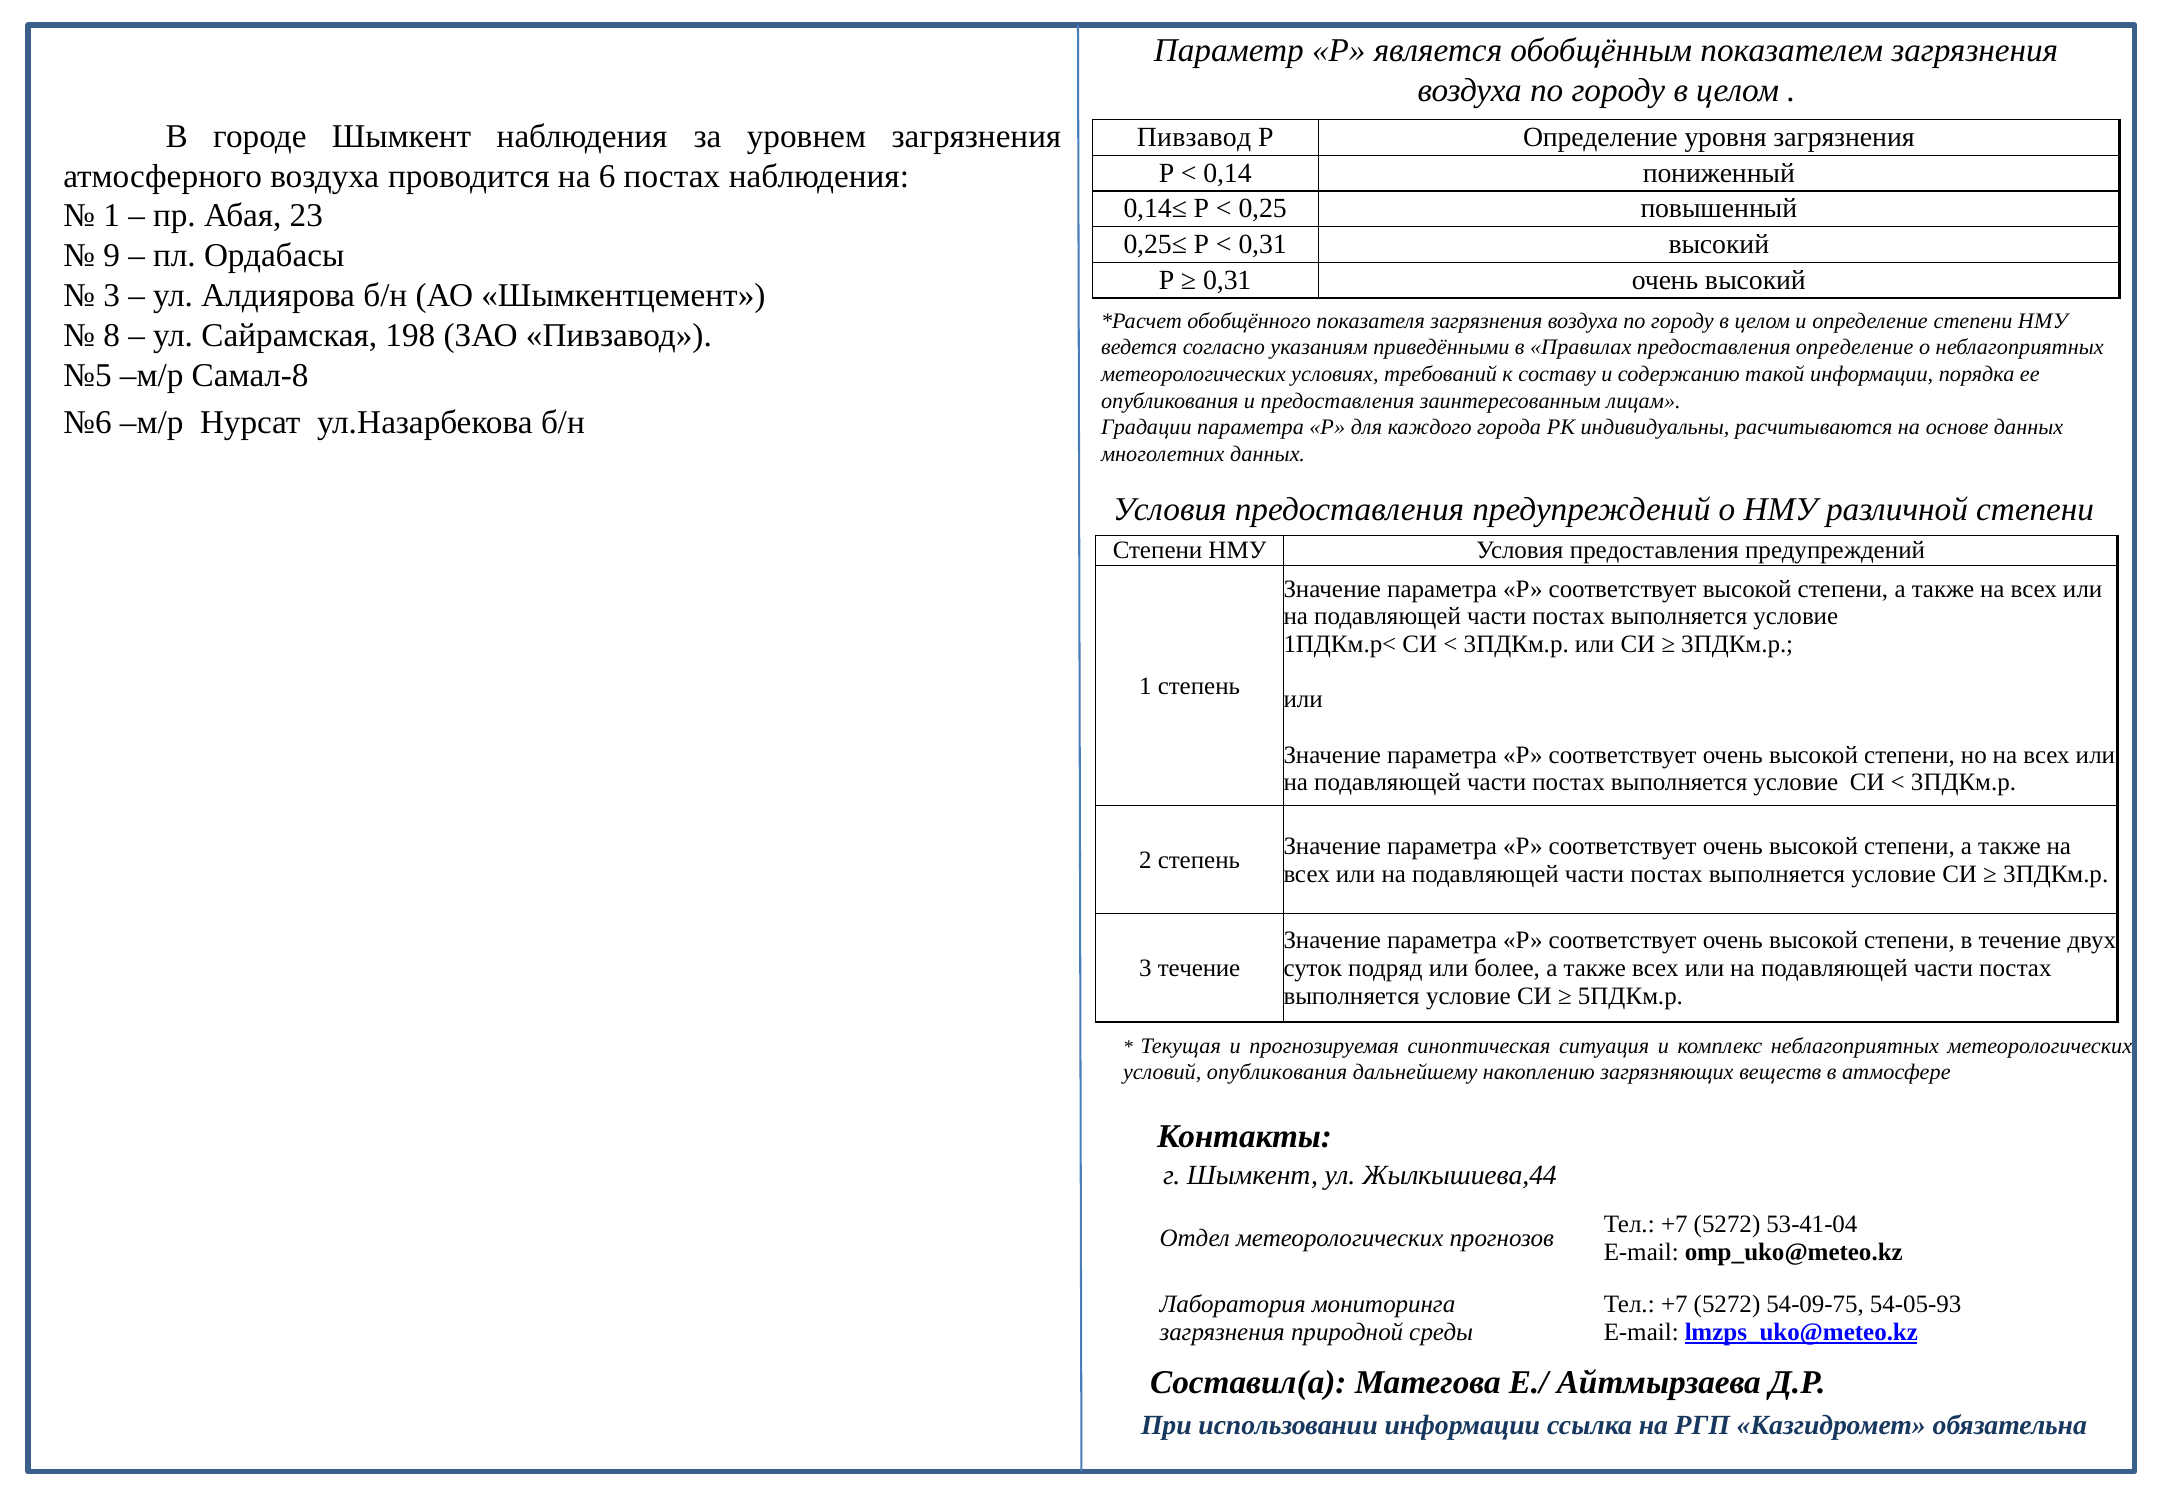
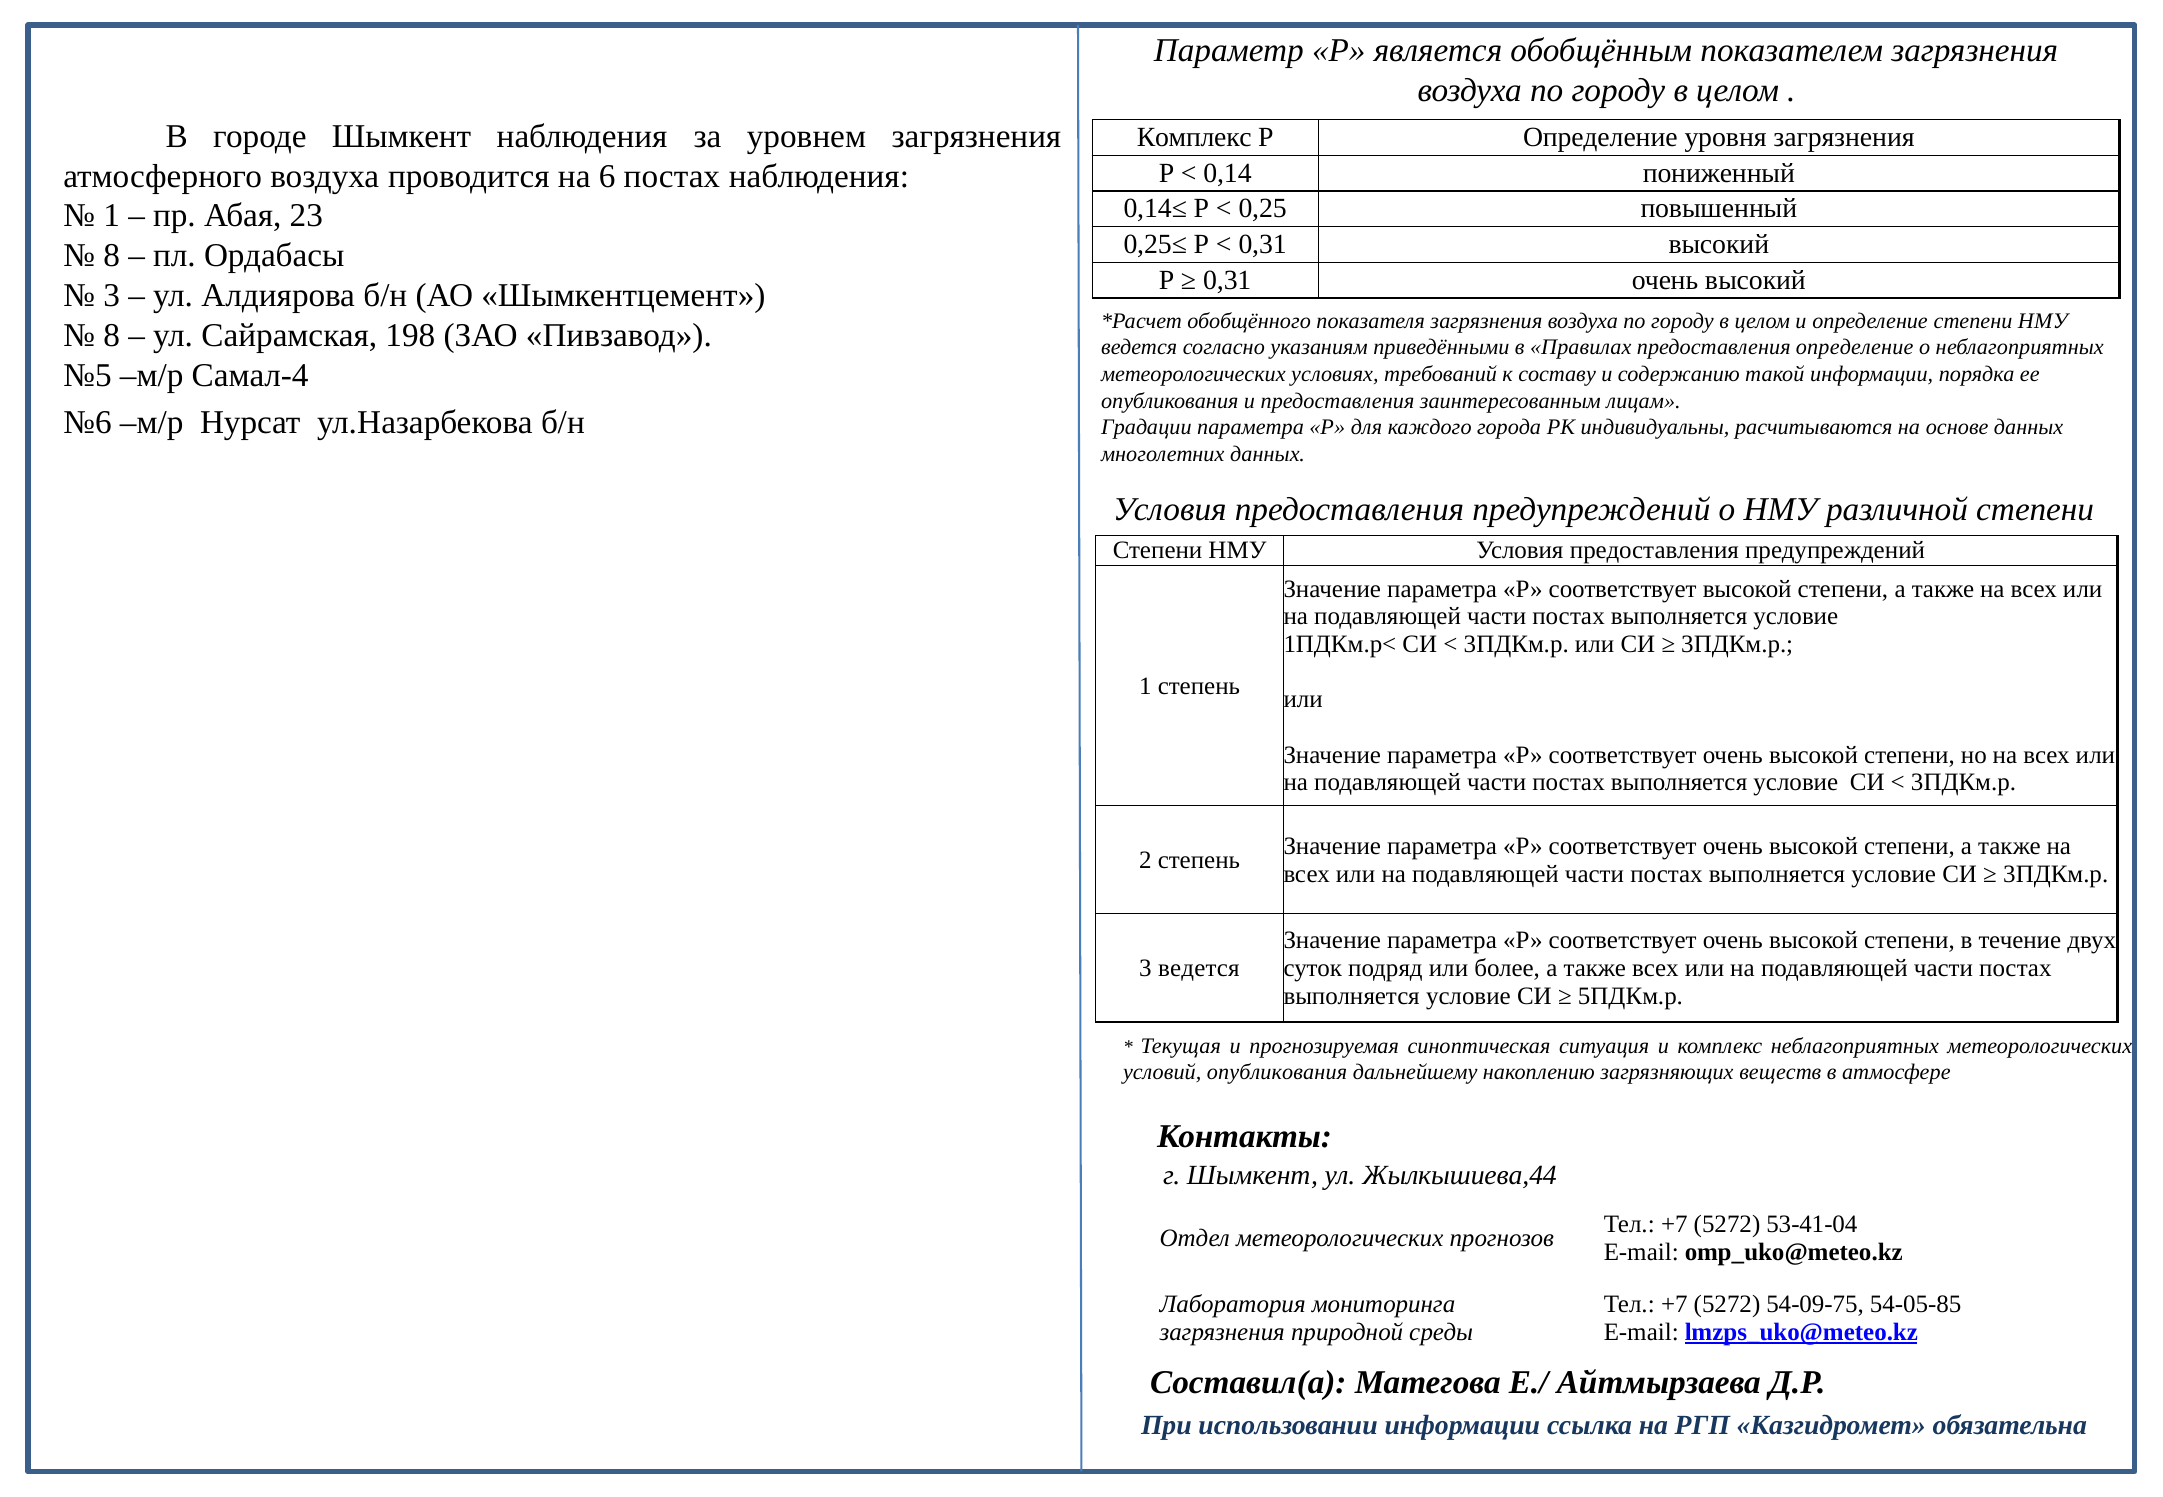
Пивзавод: Пивзавод -> Комплекс (1194, 137)
9: 9 -> 8 (112, 256)
Самал-8: Самал-8 -> Самал-4 (250, 376)
3 течение: течение -> ведется (1199, 968)
54-05-93: 54-05-93 -> 54-05-85 (1916, 1305)
